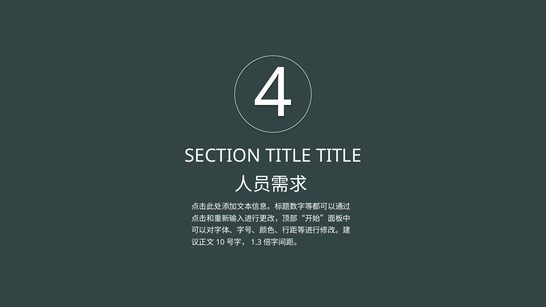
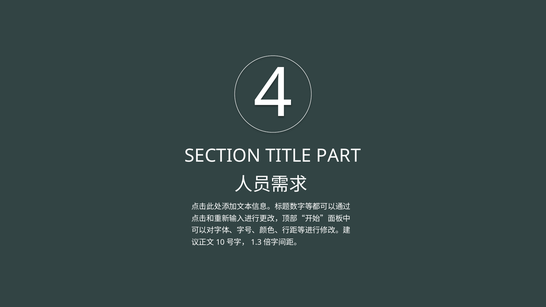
TITLE TITLE: TITLE -> PART (339, 156)
